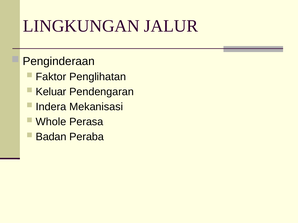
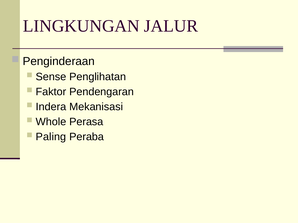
Faktor: Faktor -> Sense (51, 77)
Keluar: Keluar -> Faktor (51, 92)
Badan: Badan -> Paling (51, 137)
